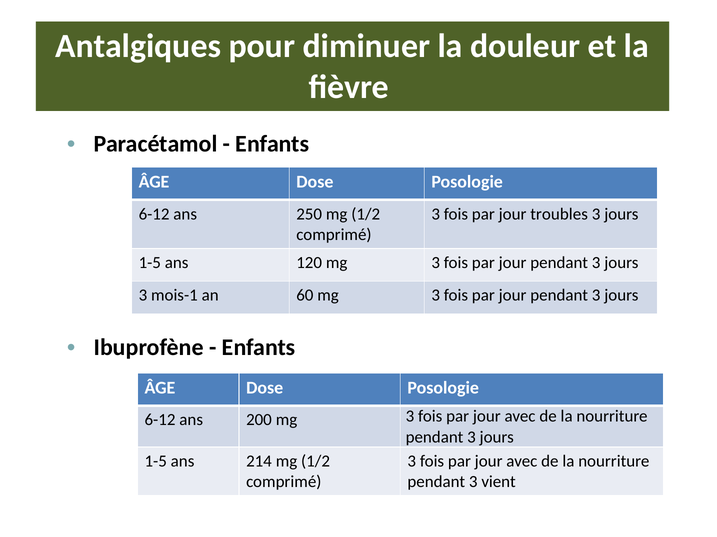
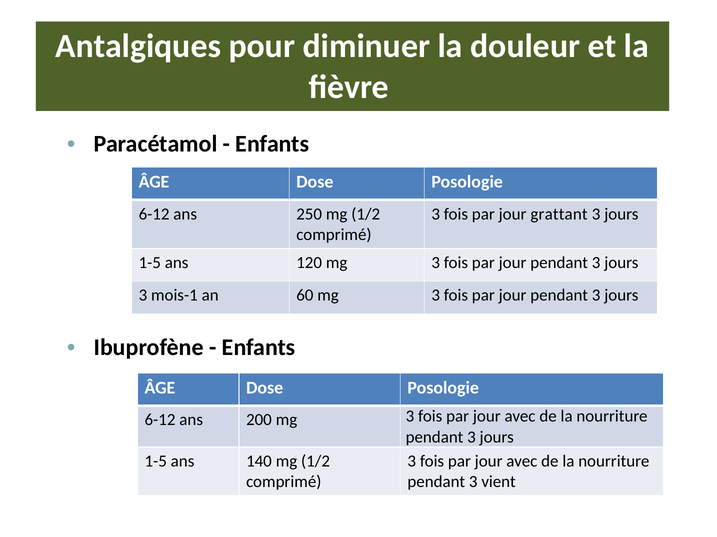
troubles: troubles -> grattant (559, 214)
214: 214 -> 140 (259, 462)
